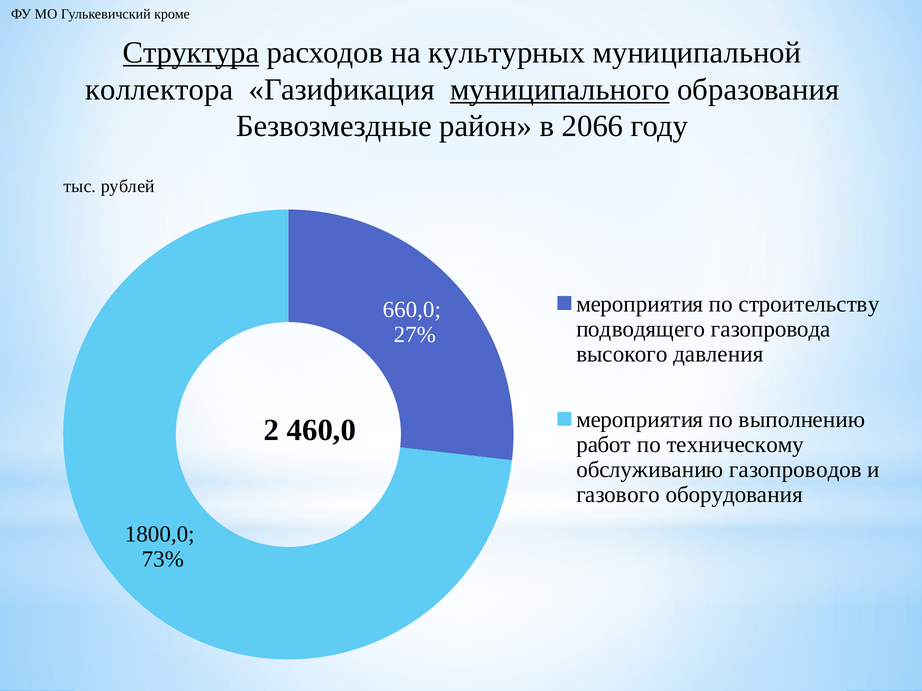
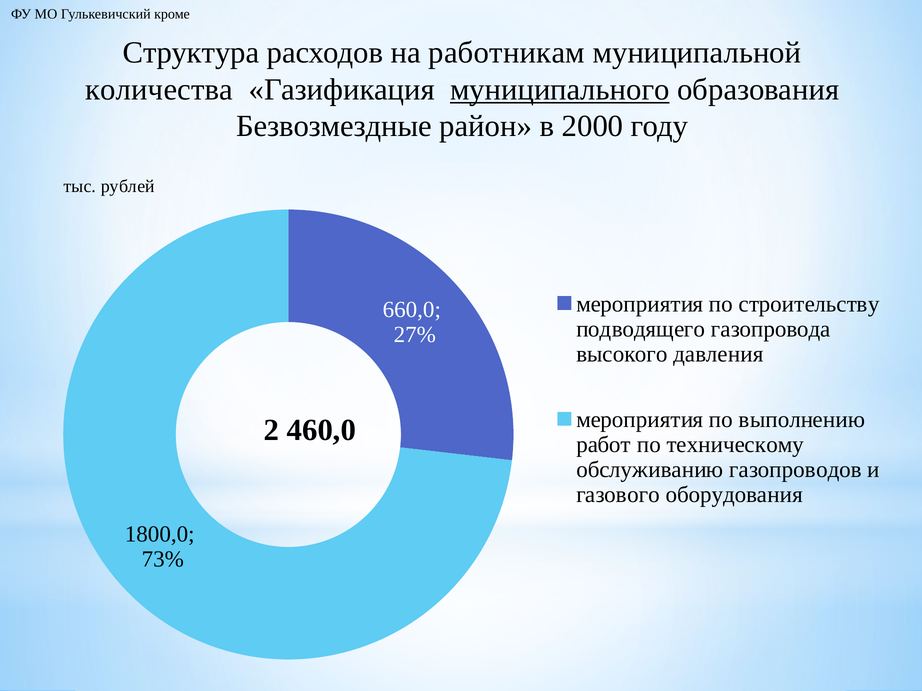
Структура underline: present -> none (191, 53)
культурных: культурных -> работникам (507, 53)
коллектора: коллектора -> количества (159, 90)
2066: 2066 -> 2000 (593, 126)
